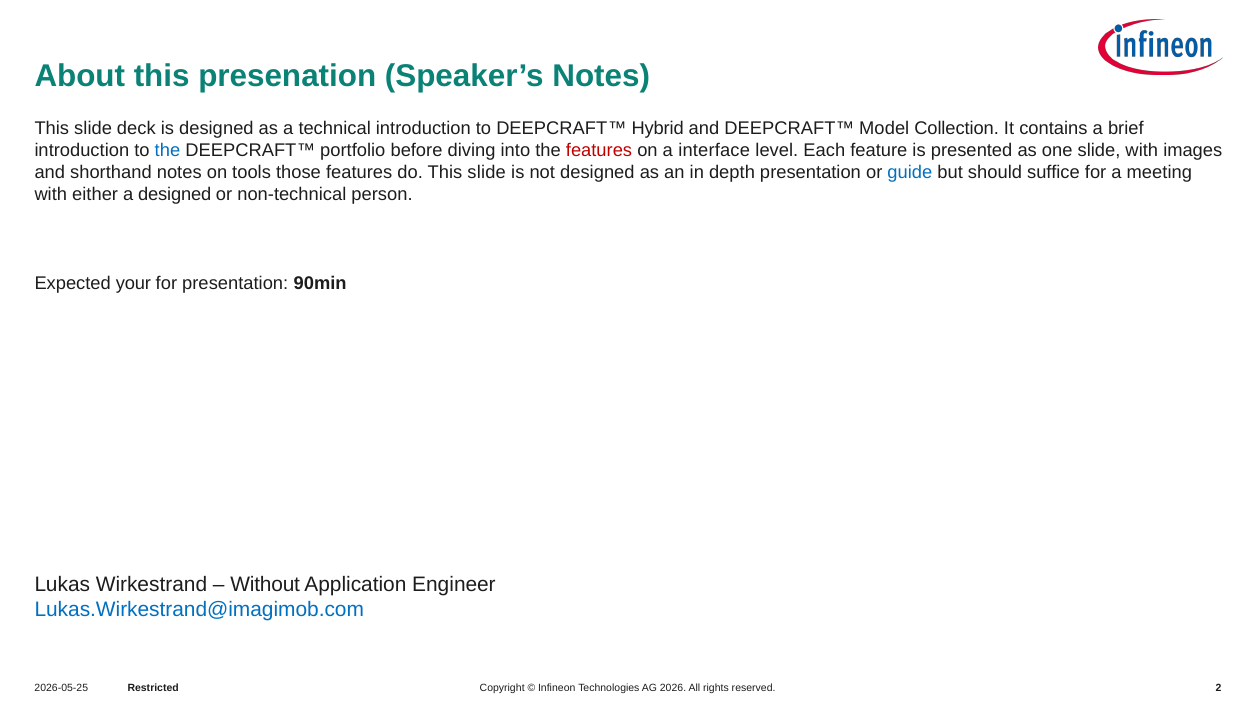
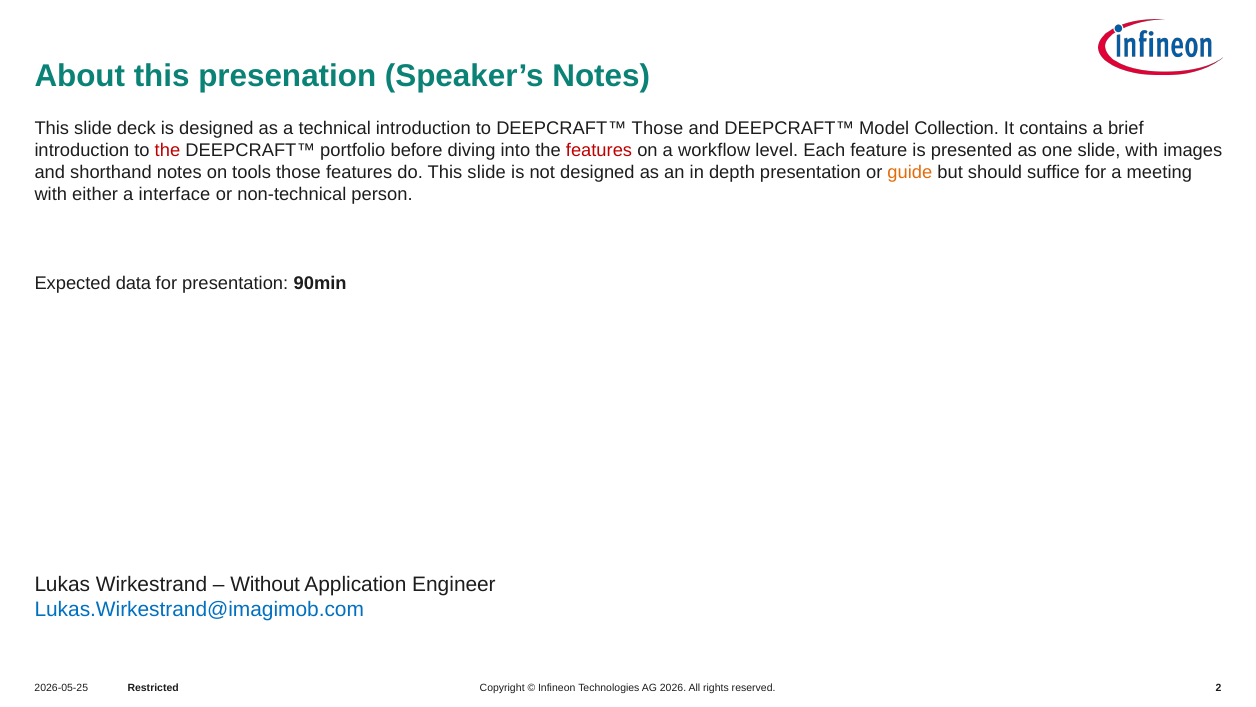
DEEPCRAFT™ Hybrid: Hybrid -> Those (658, 128)
the colour: blue -> red (168, 150)
interface: interface -> workflow (714, 150)
guide colour: blue -> orange (910, 172)
a designed: designed -> interface (175, 194)
your: your -> data (133, 284)
